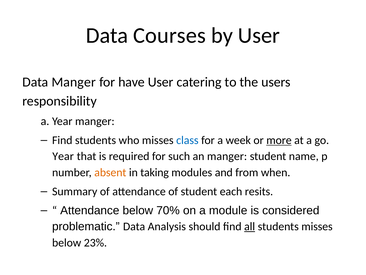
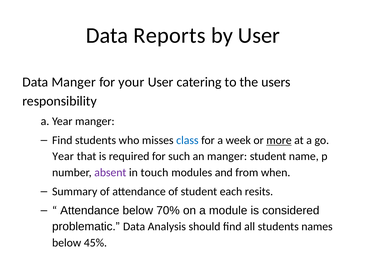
Courses: Courses -> Reports (169, 35)
have: have -> your (131, 82)
absent colour: orange -> purple (110, 172)
taking: taking -> touch (154, 172)
all underline: present -> none (250, 226)
students misses: misses -> names (317, 226)
23%: 23% -> 45% (95, 242)
